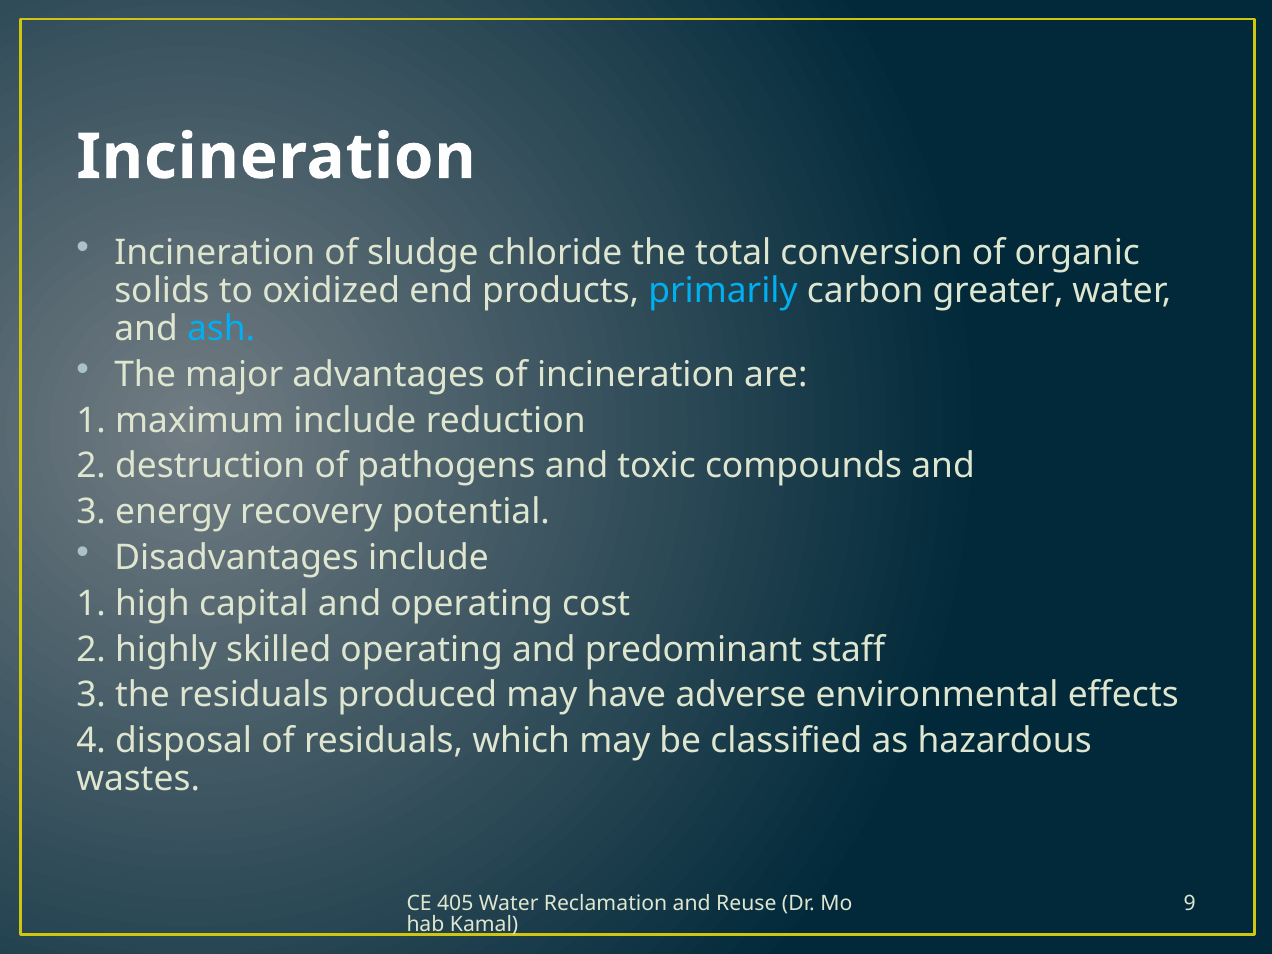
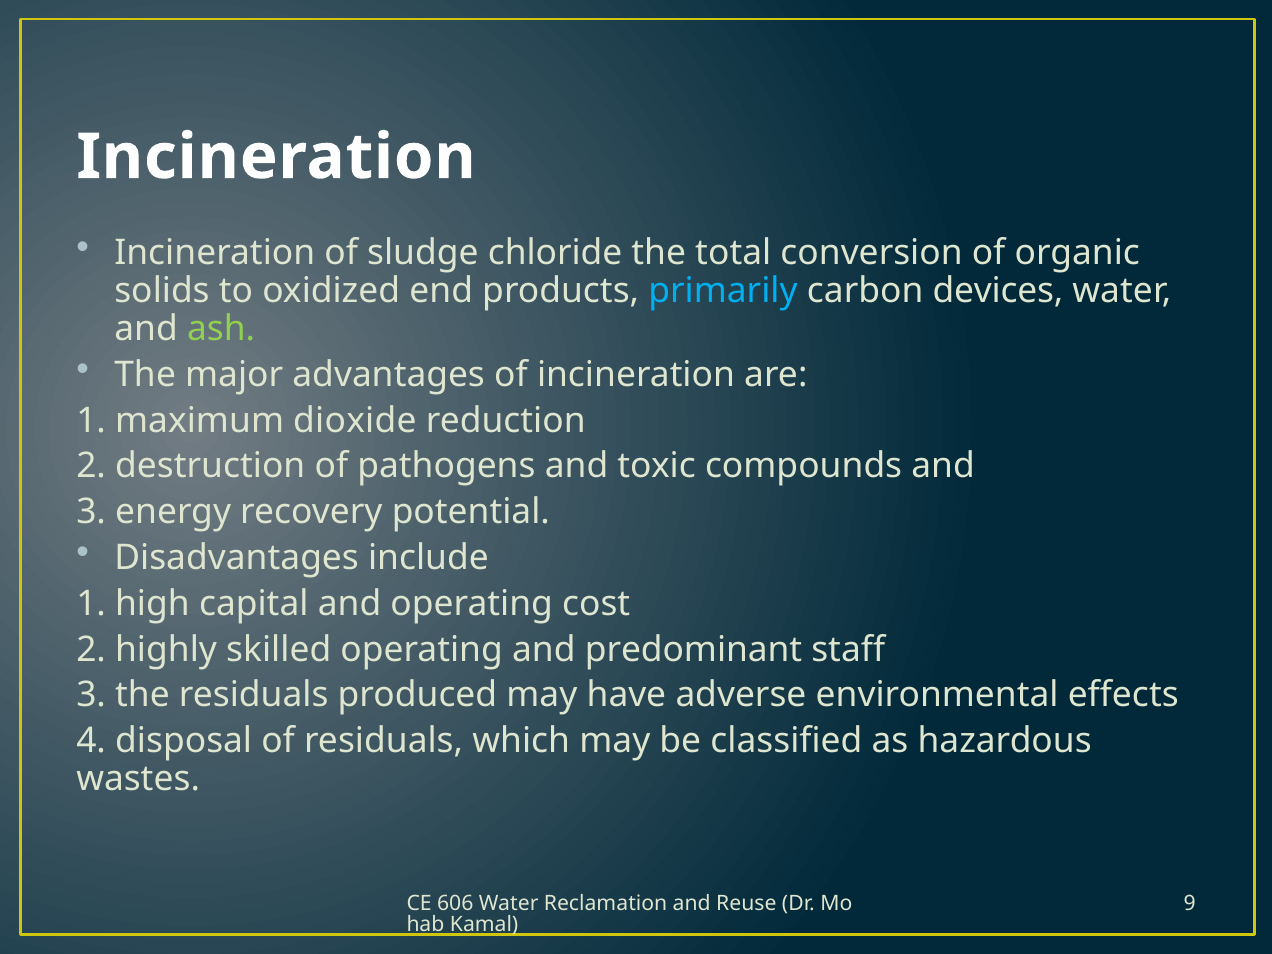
greater: greater -> devices (998, 291)
ash colour: light blue -> light green (221, 329)
maximum include: include -> dioxide (355, 421)
405: 405 -> 606 (455, 903)
